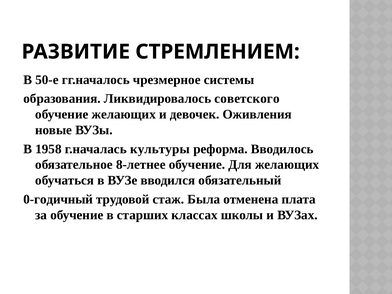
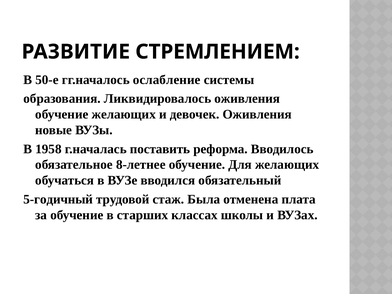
чрезмерное: чрезмерное -> ослабление (167, 80)
Ликвидировалось советского: советского -> оживления (247, 99)
культуры: культуры -> поставить (160, 149)
0-годичный: 0-годичный -> 5-годичный (58, 199)
